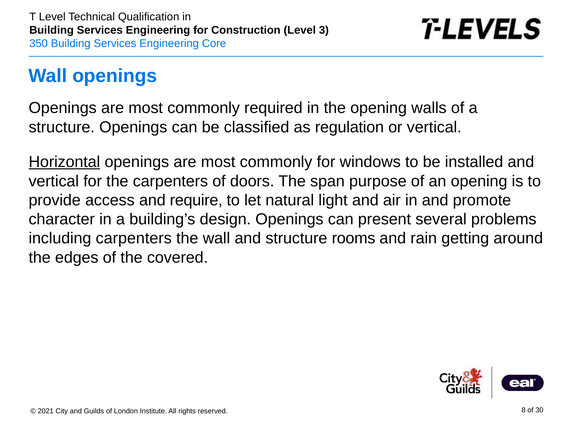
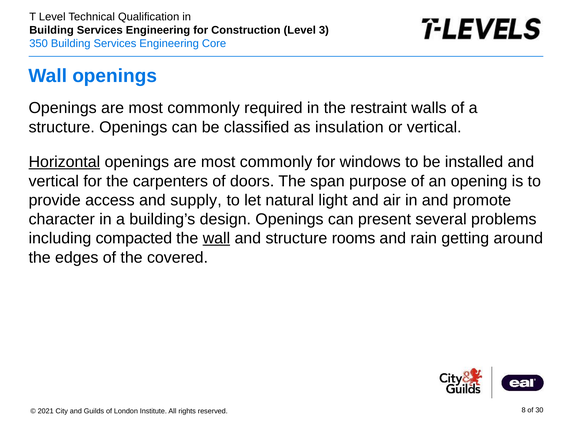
the opening: opening -> restraint (379, 108)
regulation: regulation -> insulation (349, 127)
require: require -> supply (196, 200)
including carpenters: carpenters -> compacted (134, 238)
wall underline: none -> present (216, 238)
